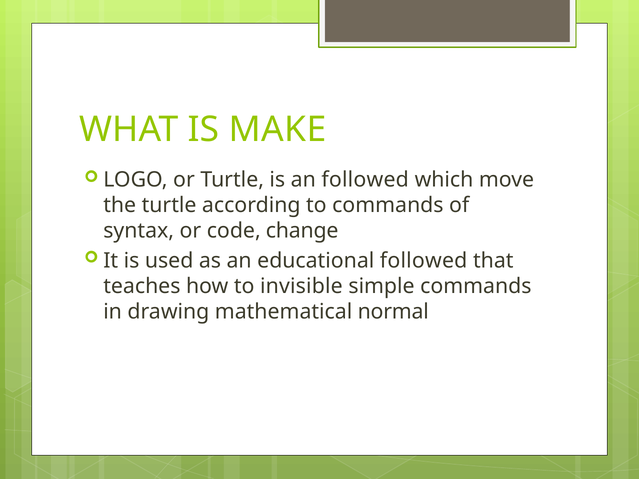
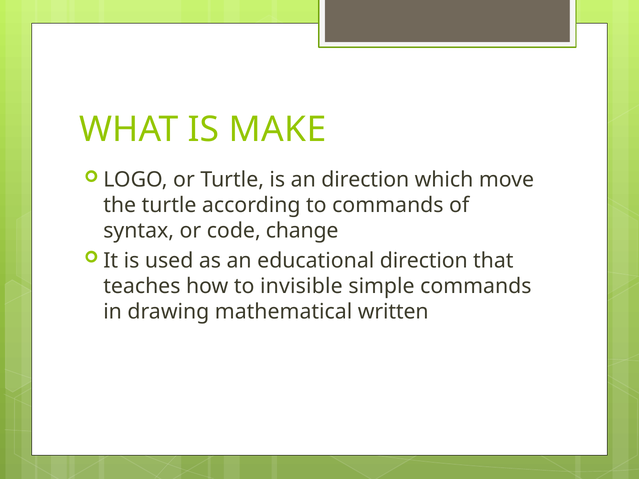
an followed: followed -> direction (365, 180)
educational followed: followed -> direction (424, 261)
normal: normal -> written (393, 312)
